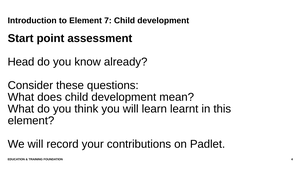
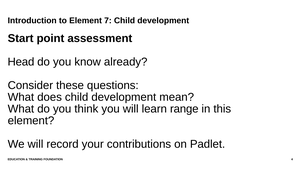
learnt: learnt -> range (184, 109)
